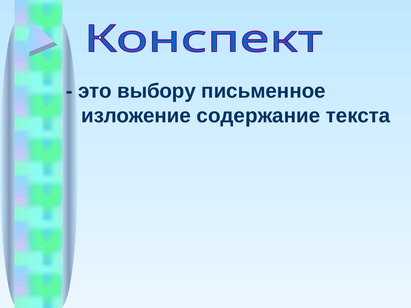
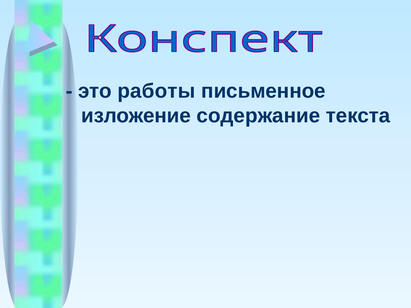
выбору: выбору -> работы (156, 91)
